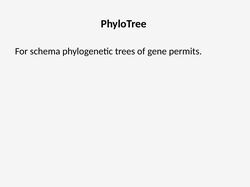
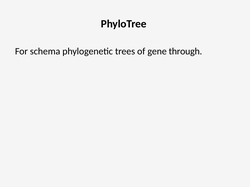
permits: permits -> through (185, 51)
